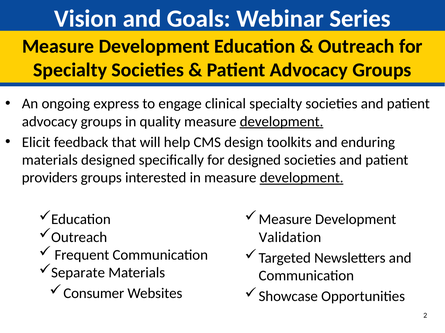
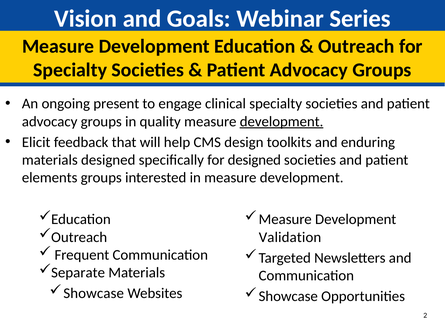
express: express -> present (116, 104)
providers: providers -> elements (50, 178)
development underline: present -> none (302, 178)
Consumer: Consumer -> Showcase (94, 294)
